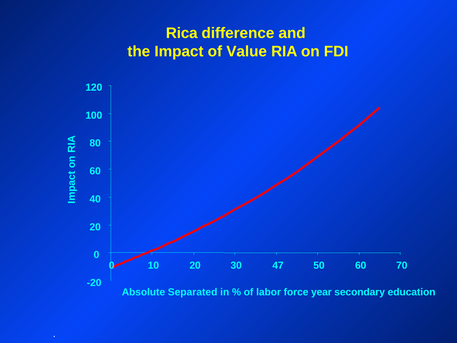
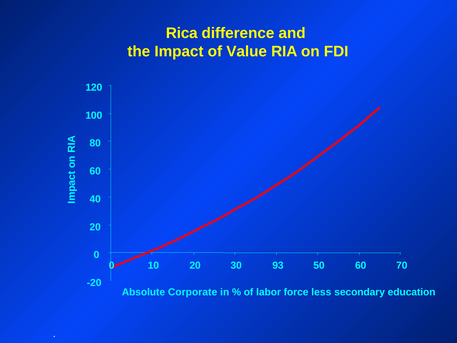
47: 47 -> 93 (278, 265)
Separated: Separated -> Corporate (193, 292)
year: year -> less (321, 292)
